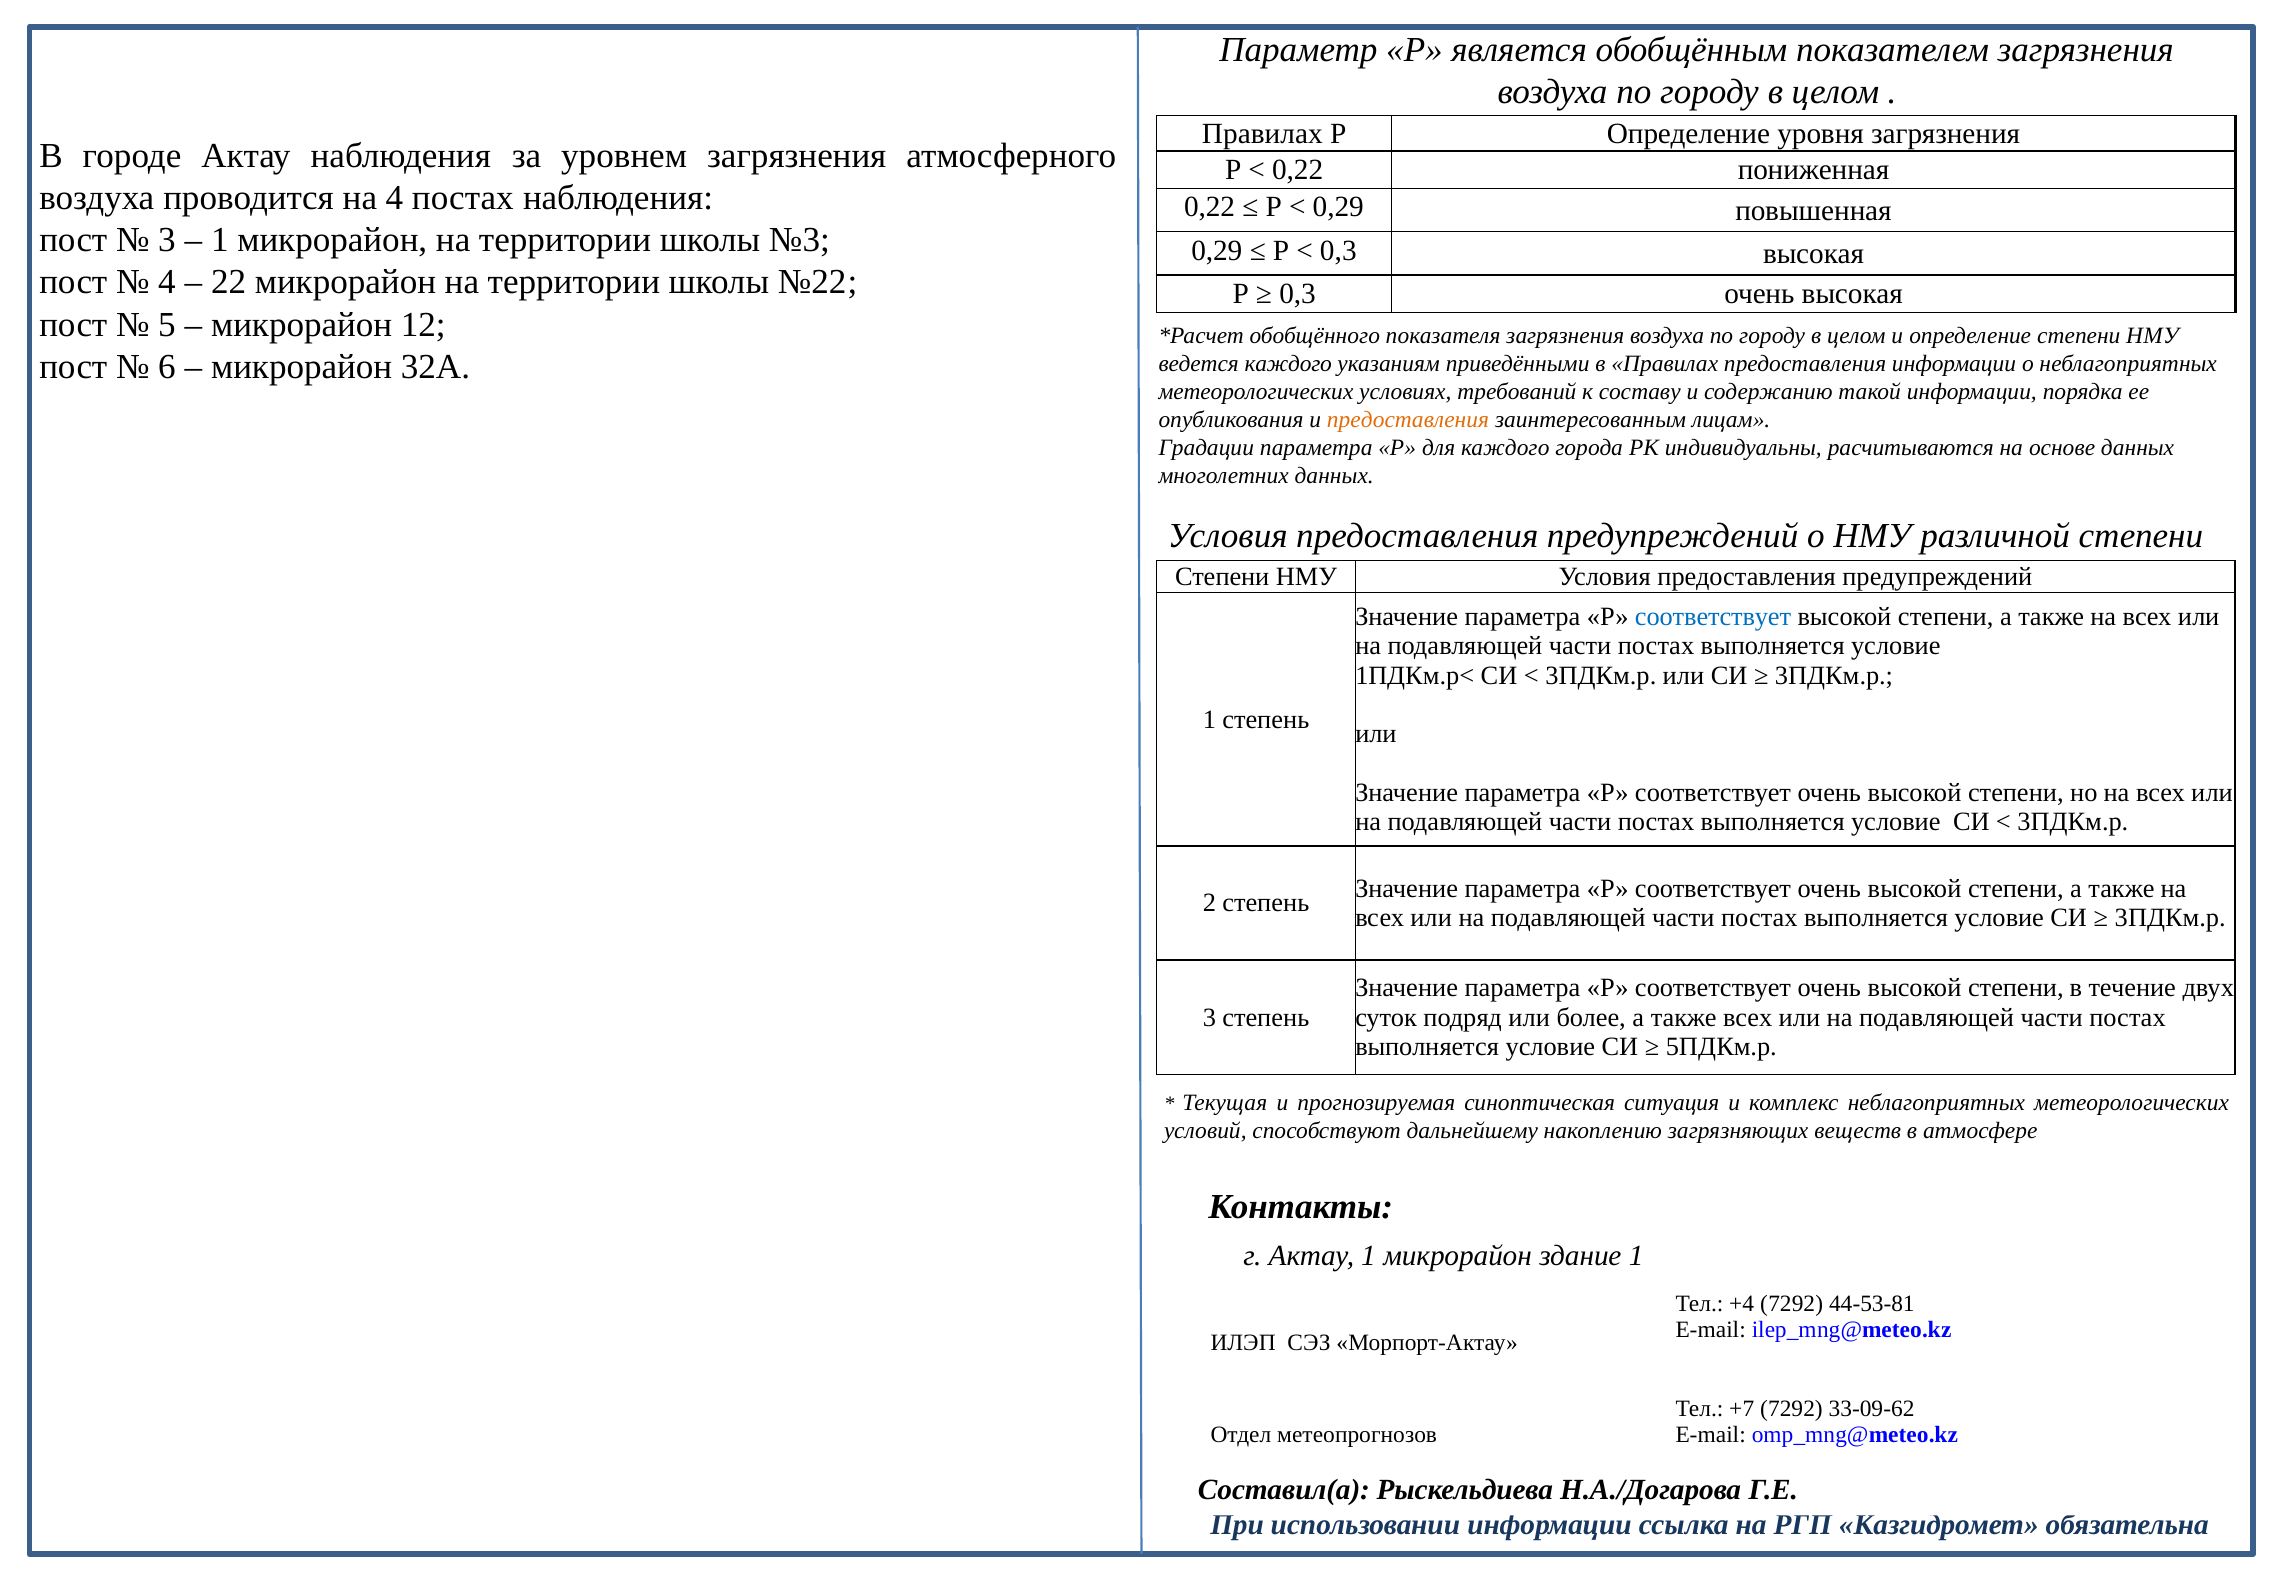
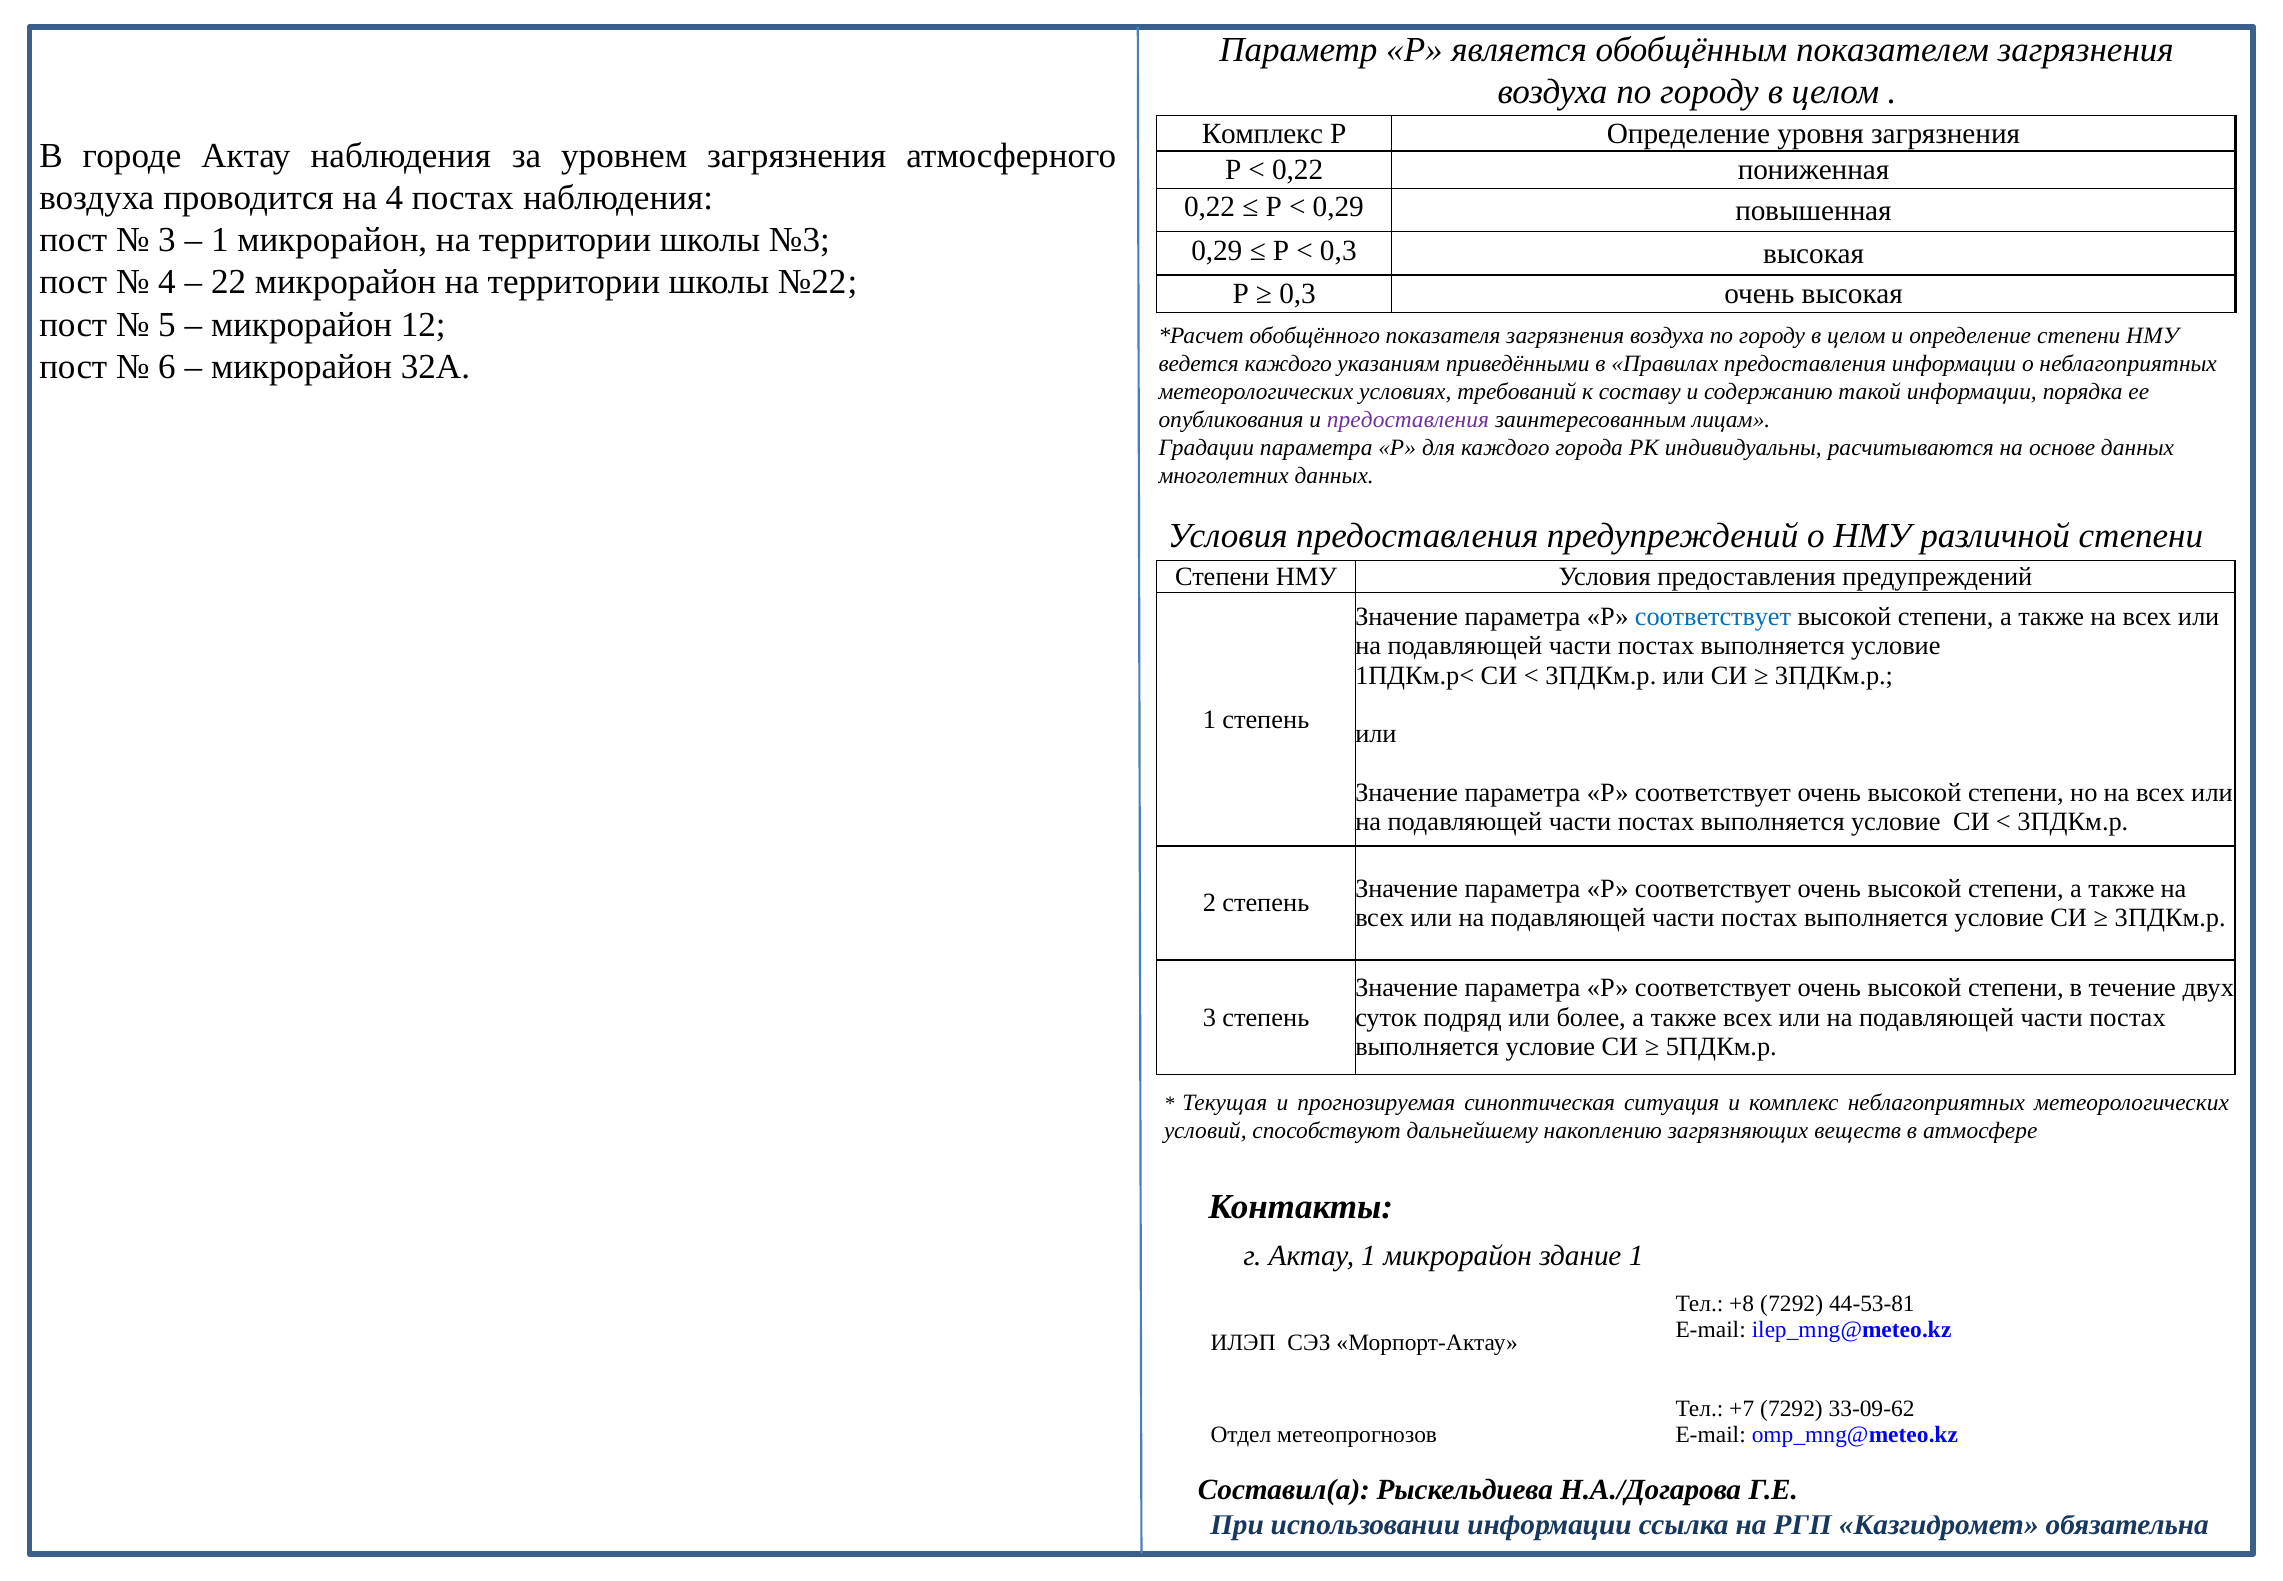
Правилах: Правилах -> Комплекс (1262, 133)
предоставления colour: orange -> purple (1408, 419)
+4: +4 -> +8 (1742, 1303)
